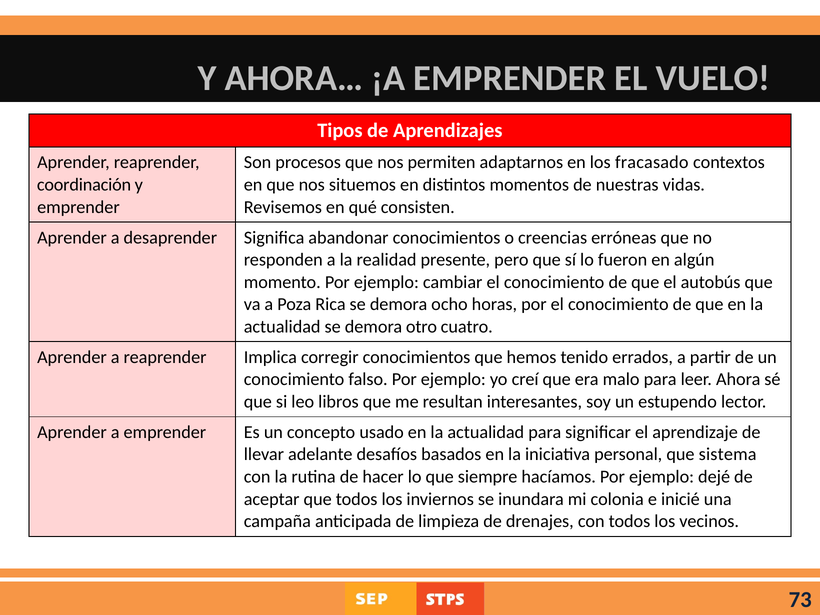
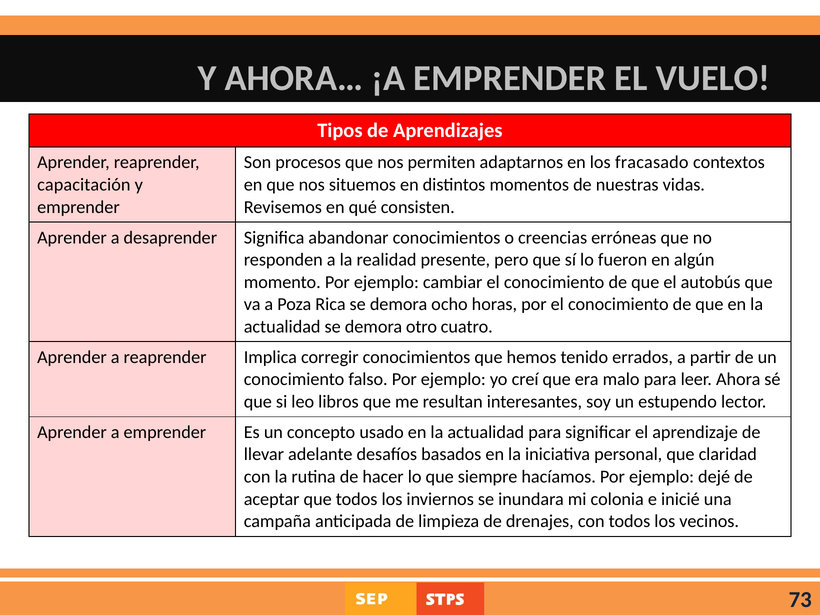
coordinación: coordinación -> capacitación (84, 185)
sistema: sistema -> claridad (728, 454)
